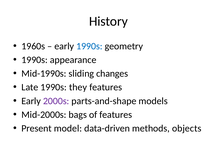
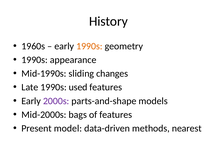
1990s colour: blue -> orange (89, 46)
they: they -> used (78, 87)
objects: objects -> nearest (187, 128)
